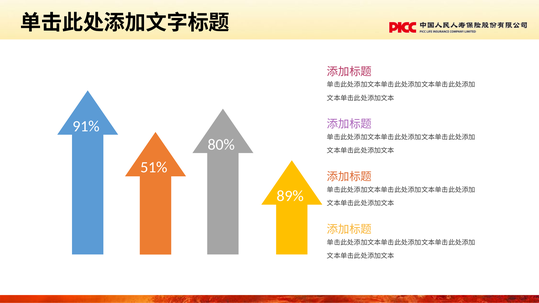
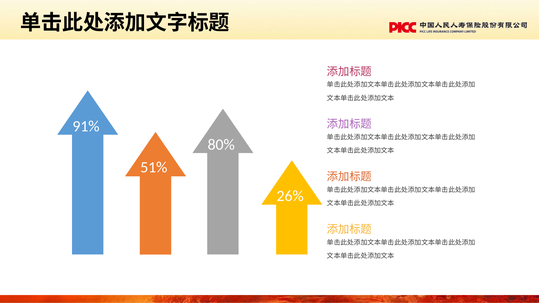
89%: 89% -> 26% (290, 196)
